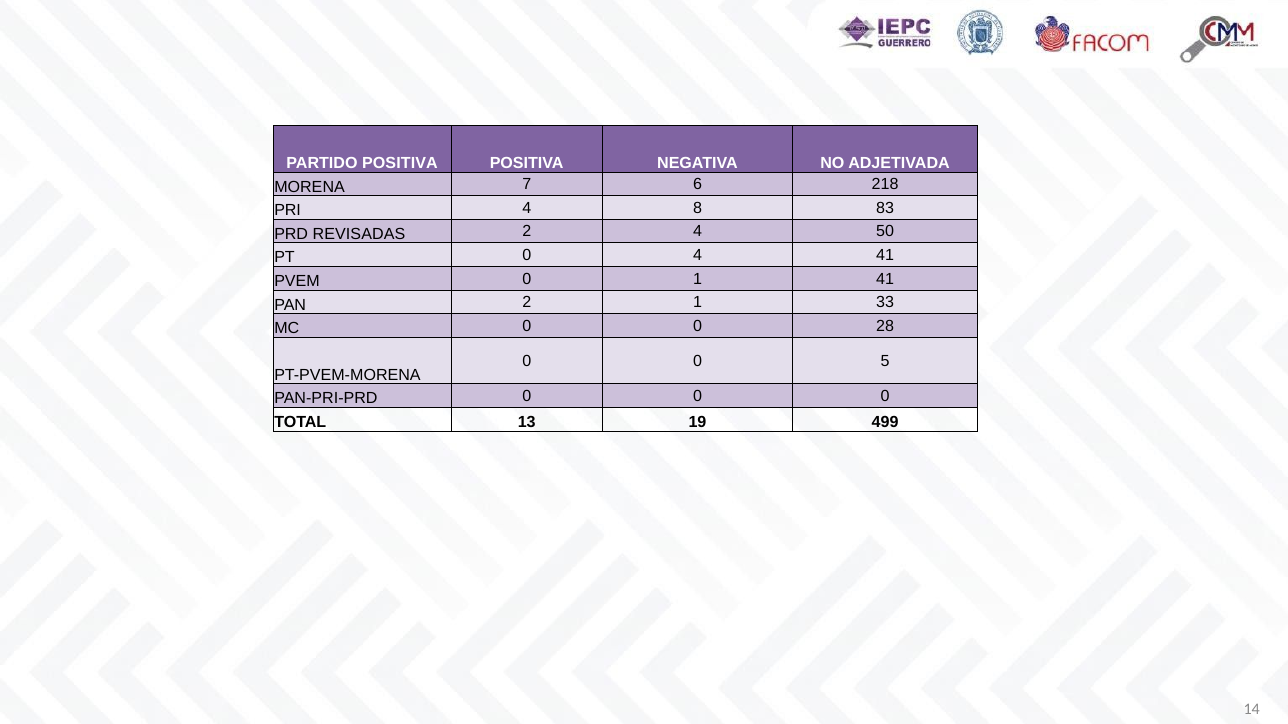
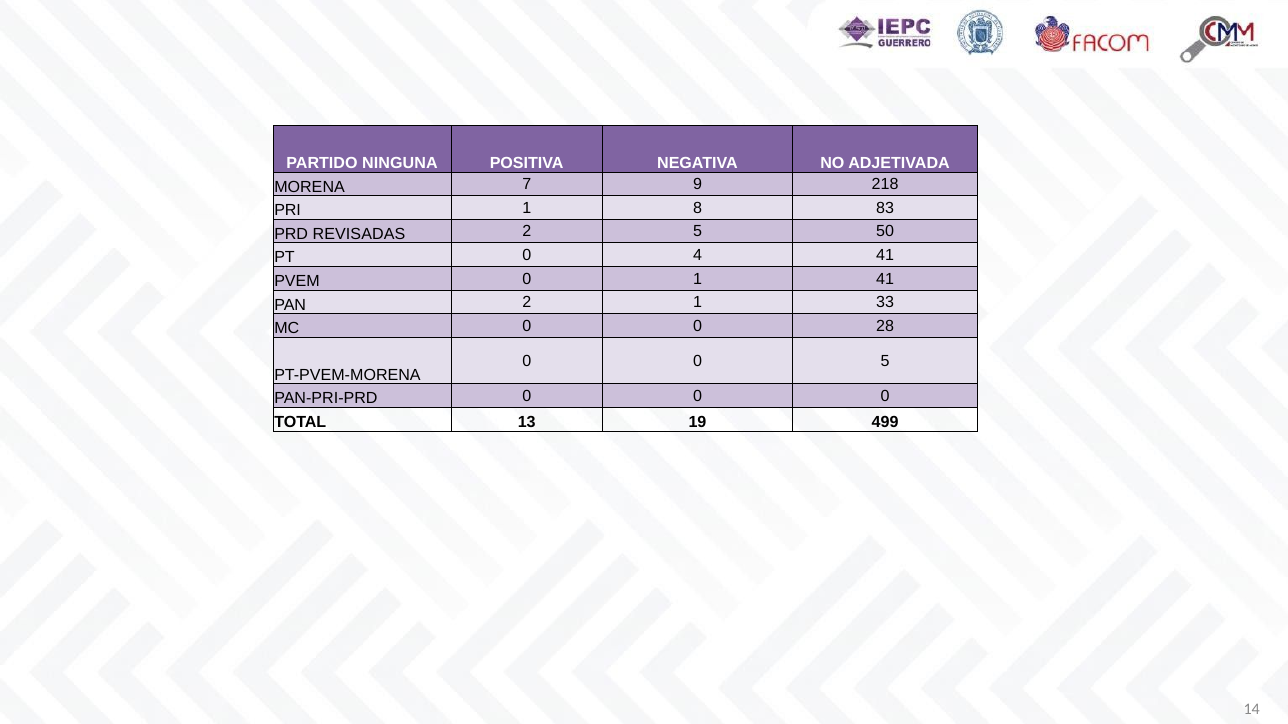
PARTIDO POSITIVA: POSITIVA -> NINGUNA (400, 163)
6: 6 -> 9 (698, 185)
PRI 4: 4 -> 1 (527, 208)
2 4: 4 -> 5 (698, 232)
